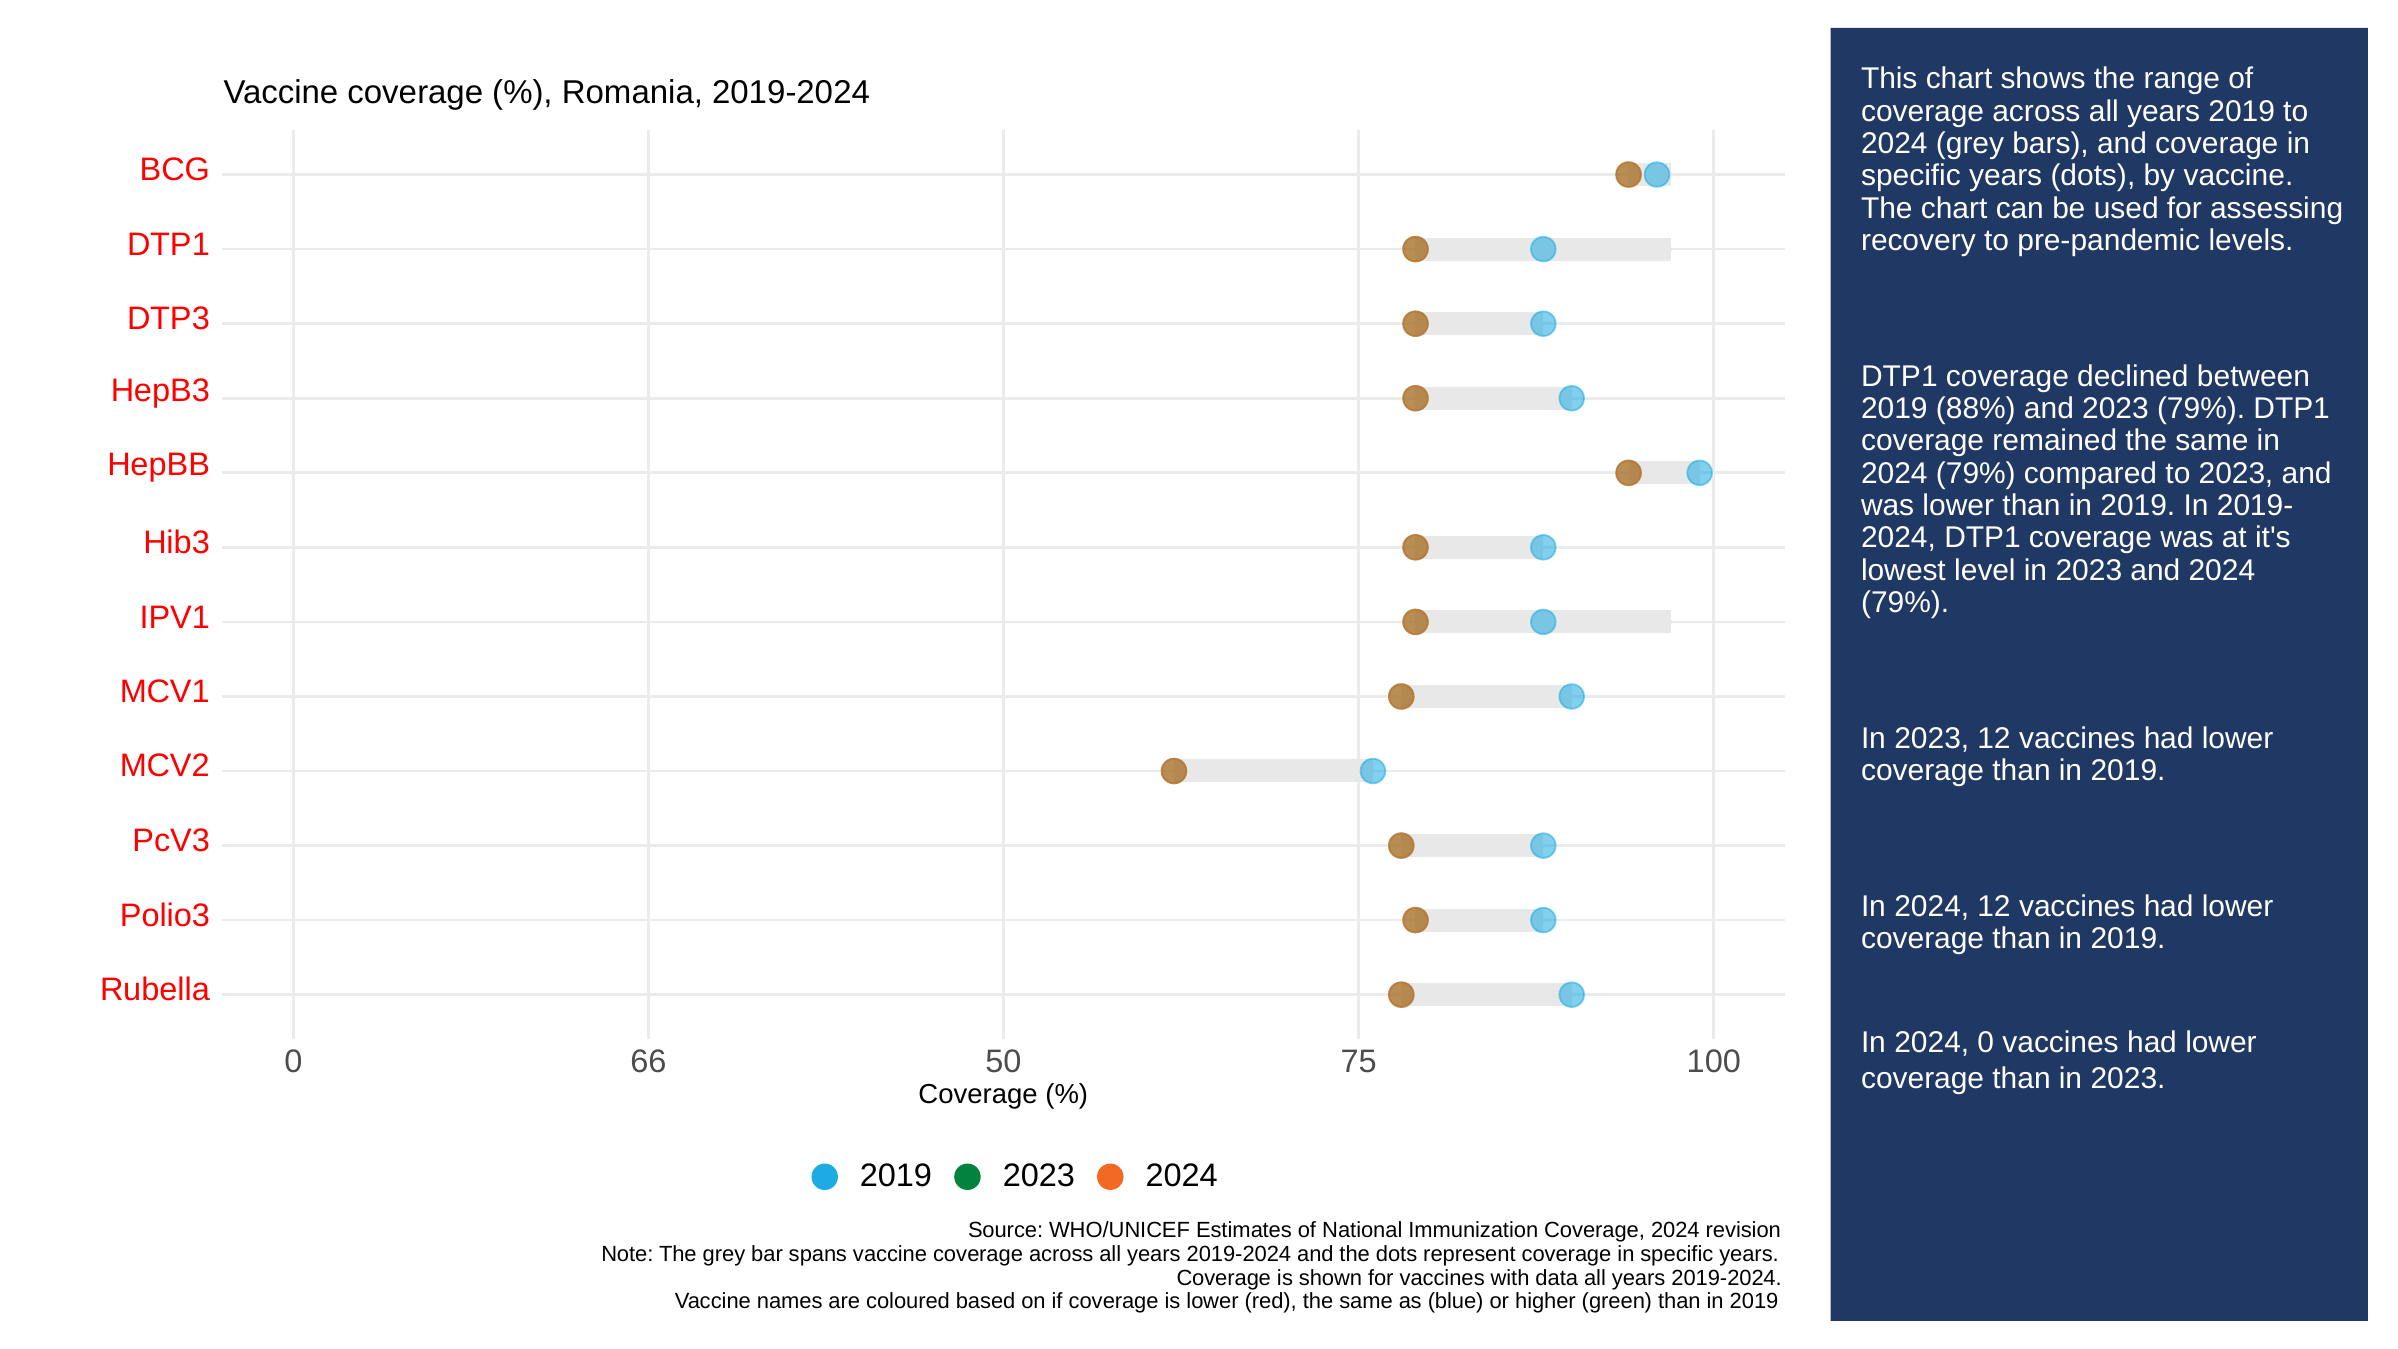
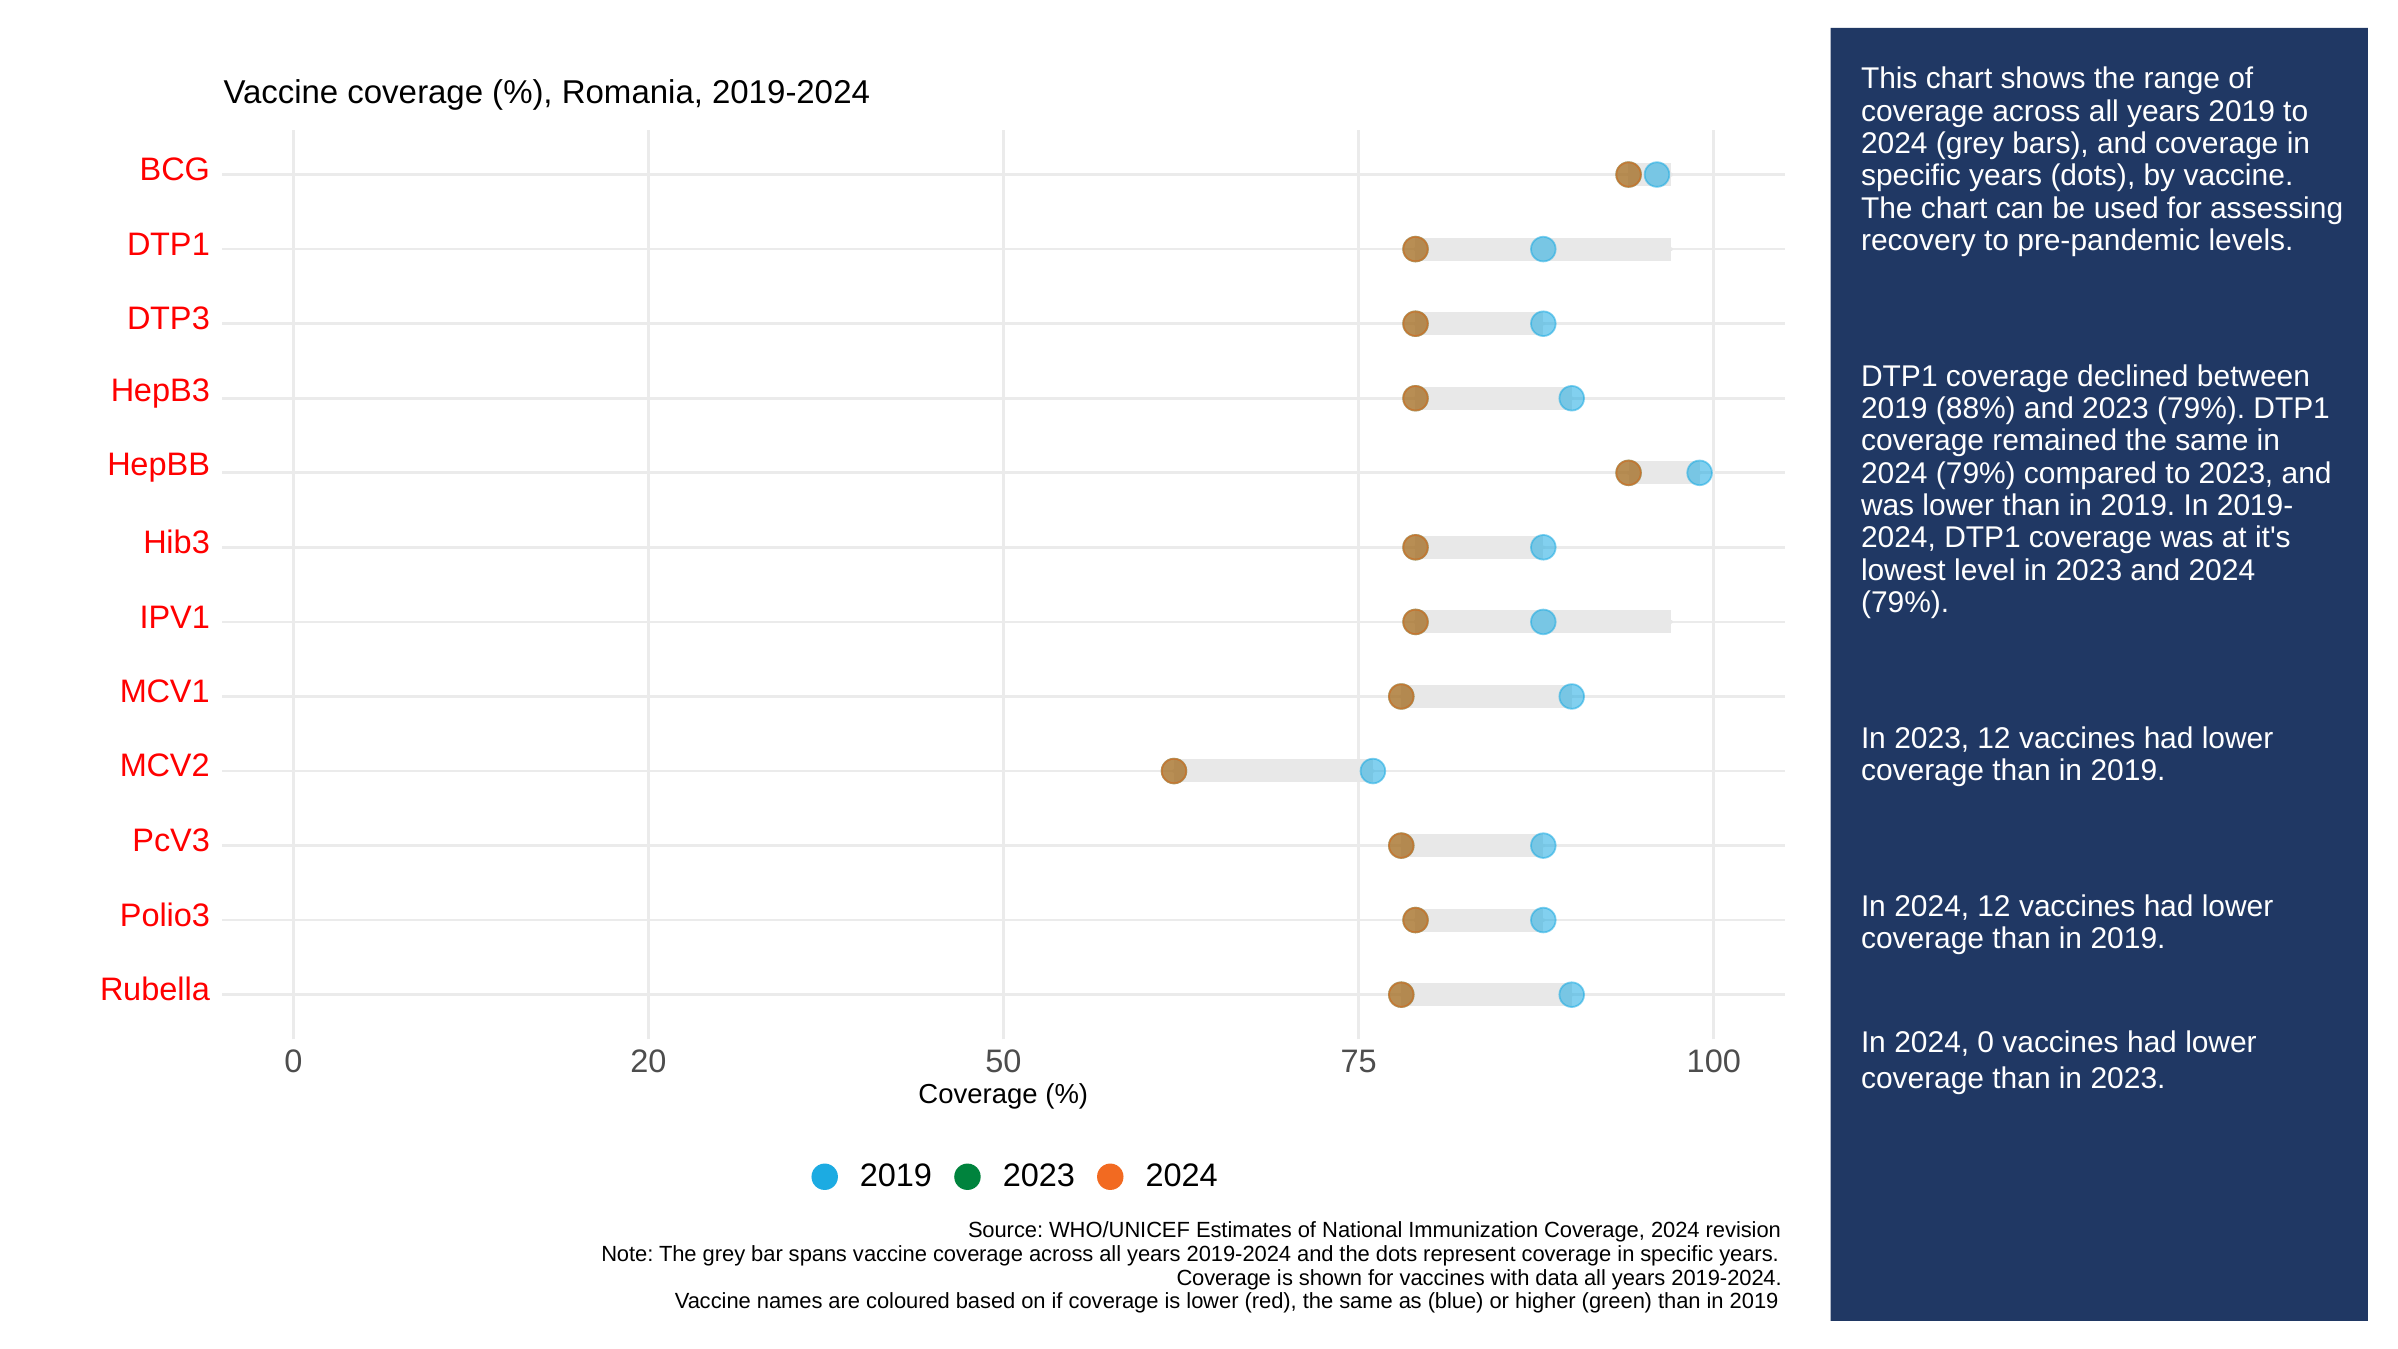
66: 66 -> 20 (648, 1062)
